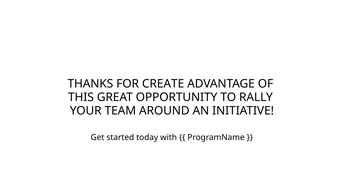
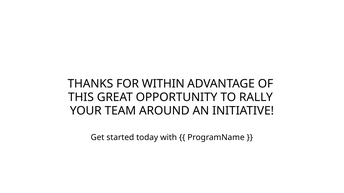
CREATE: CREATE -> WITHIN (163, 84)
